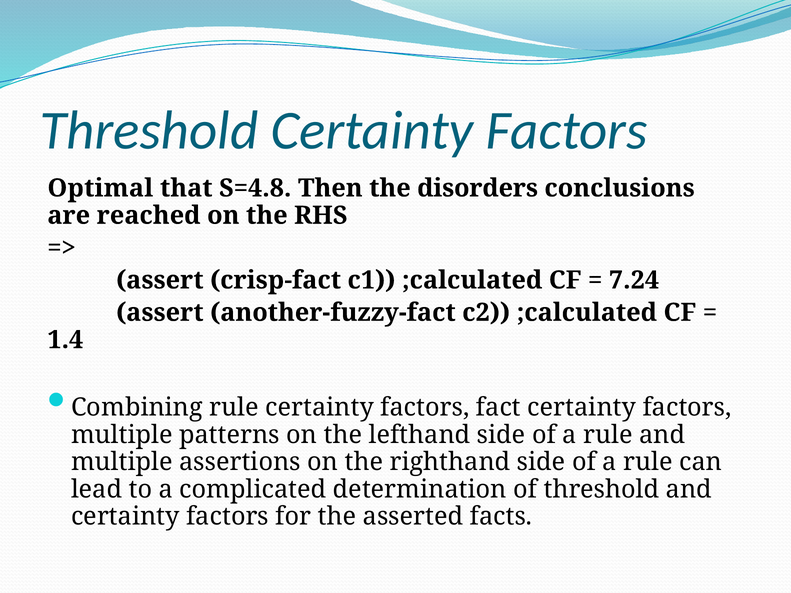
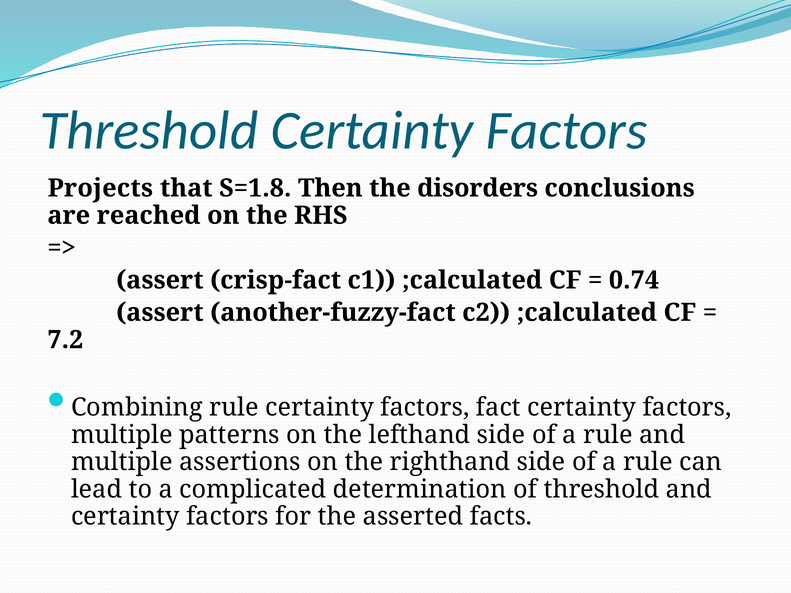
Optimal: Optimal -> Projects (100, 188)
S=4.8: S=4.8 -> S=1.8 (255, 188)
7.24: 7.24 -> 0.74 (634, 280)
1.4: 1.4 -> 7.2 (65, 340)
